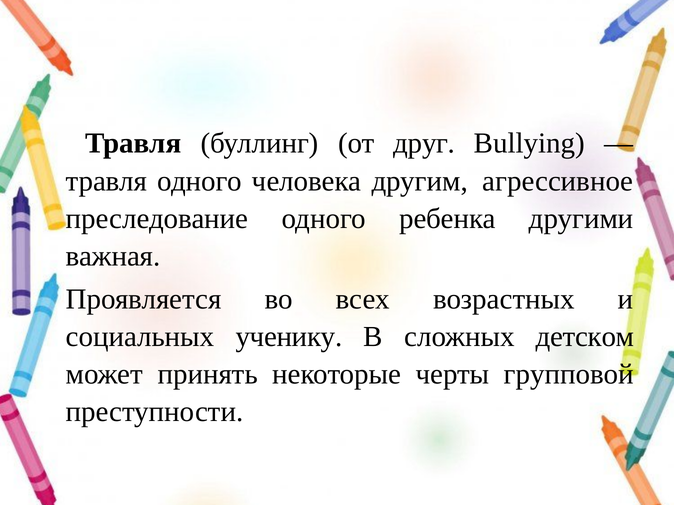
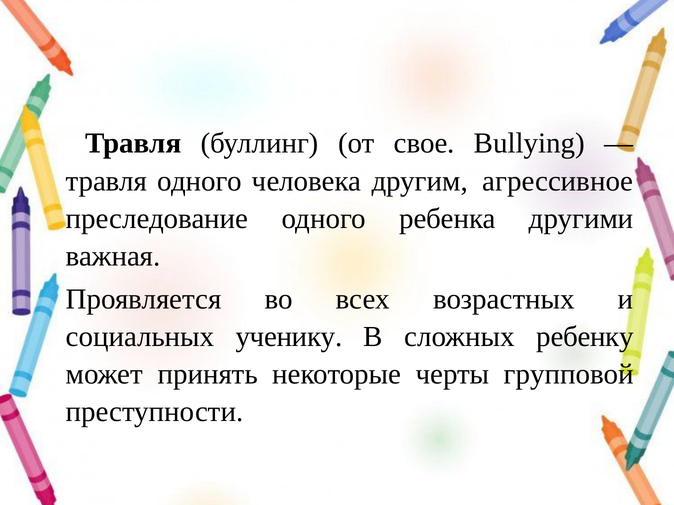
друг: друг -> свое (424, 144)
детском: детском -> ребенку (585, 337)
